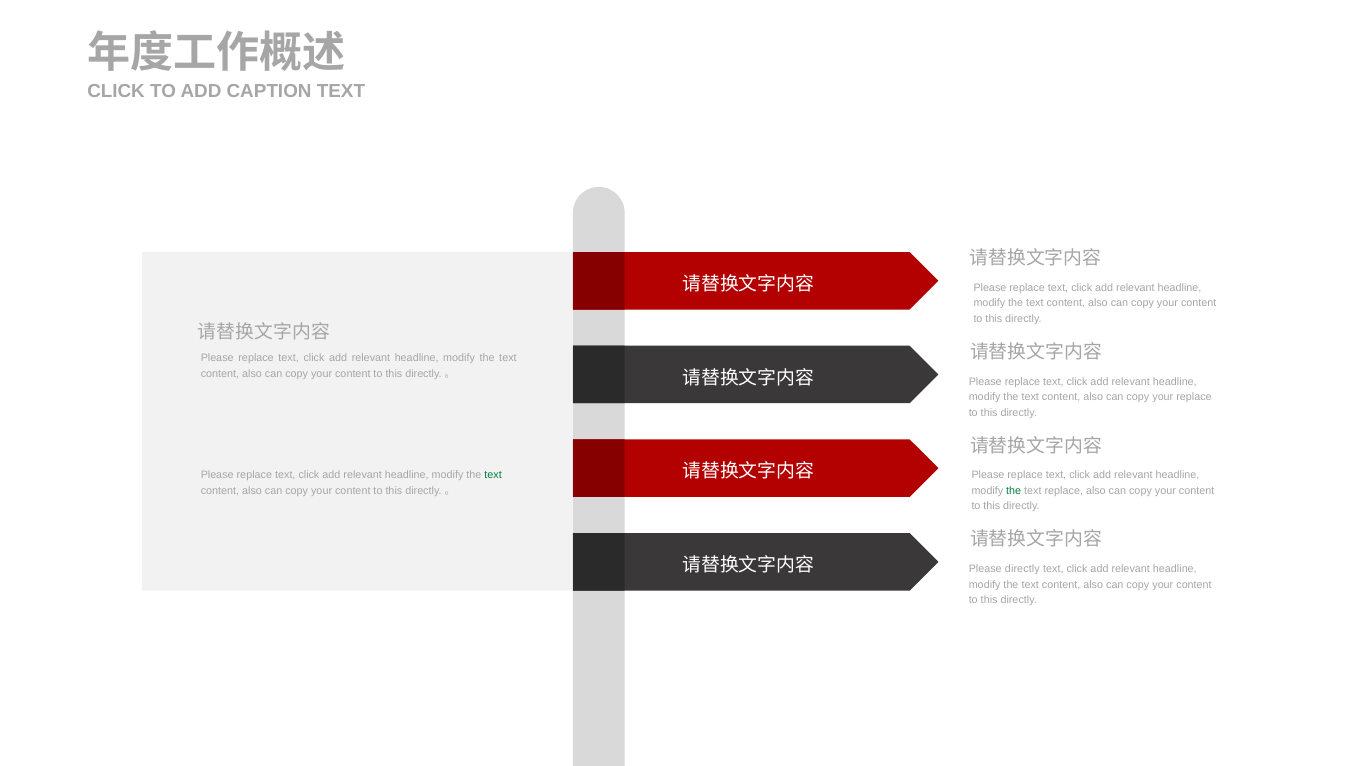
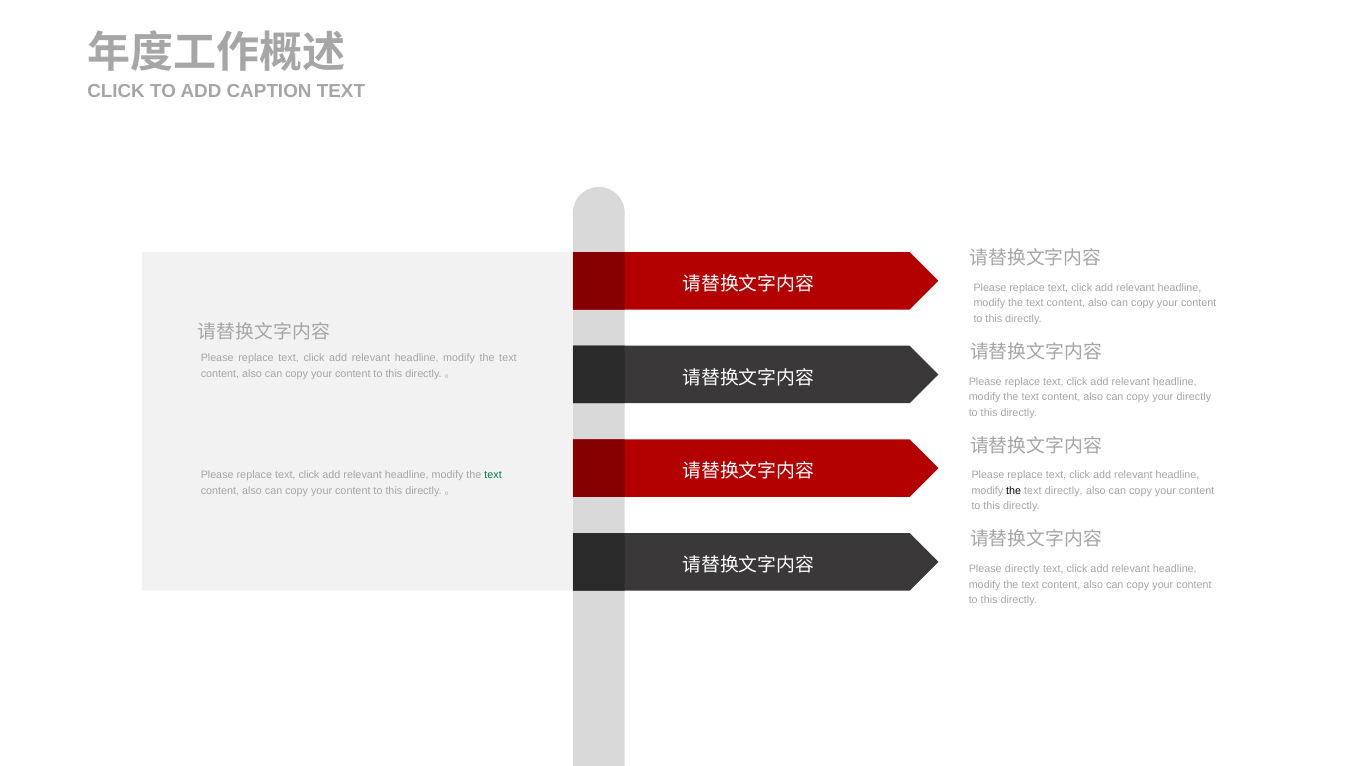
your replace: replace -> directly (1194, 397)
the colour: green -> black (1014, 491)
text replace: replace -> directly (1064, 491)
